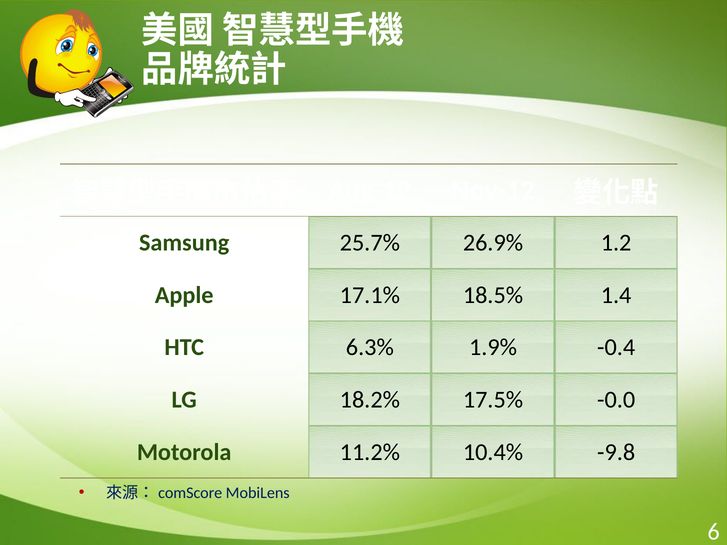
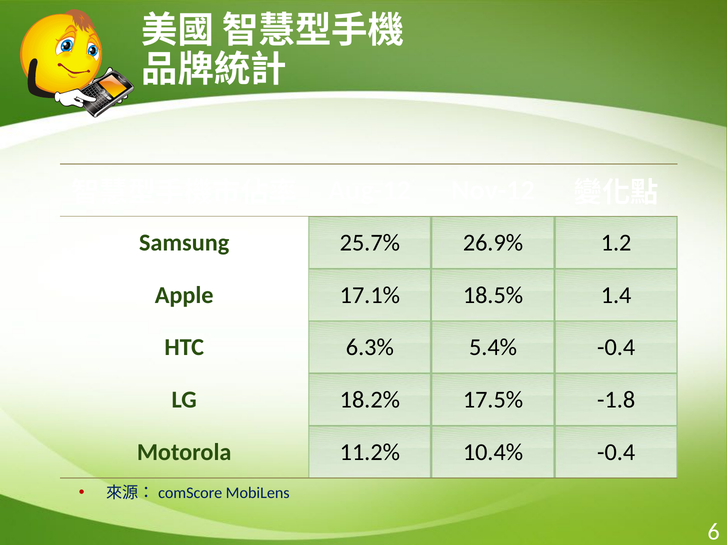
1.9%: 1.9% -> 5.4% (493, 348)
-0.0: -0.0 -> -1.8 (616, 400)
10.4% -9.8: -9.8 -> -0.4 (616, 452)
